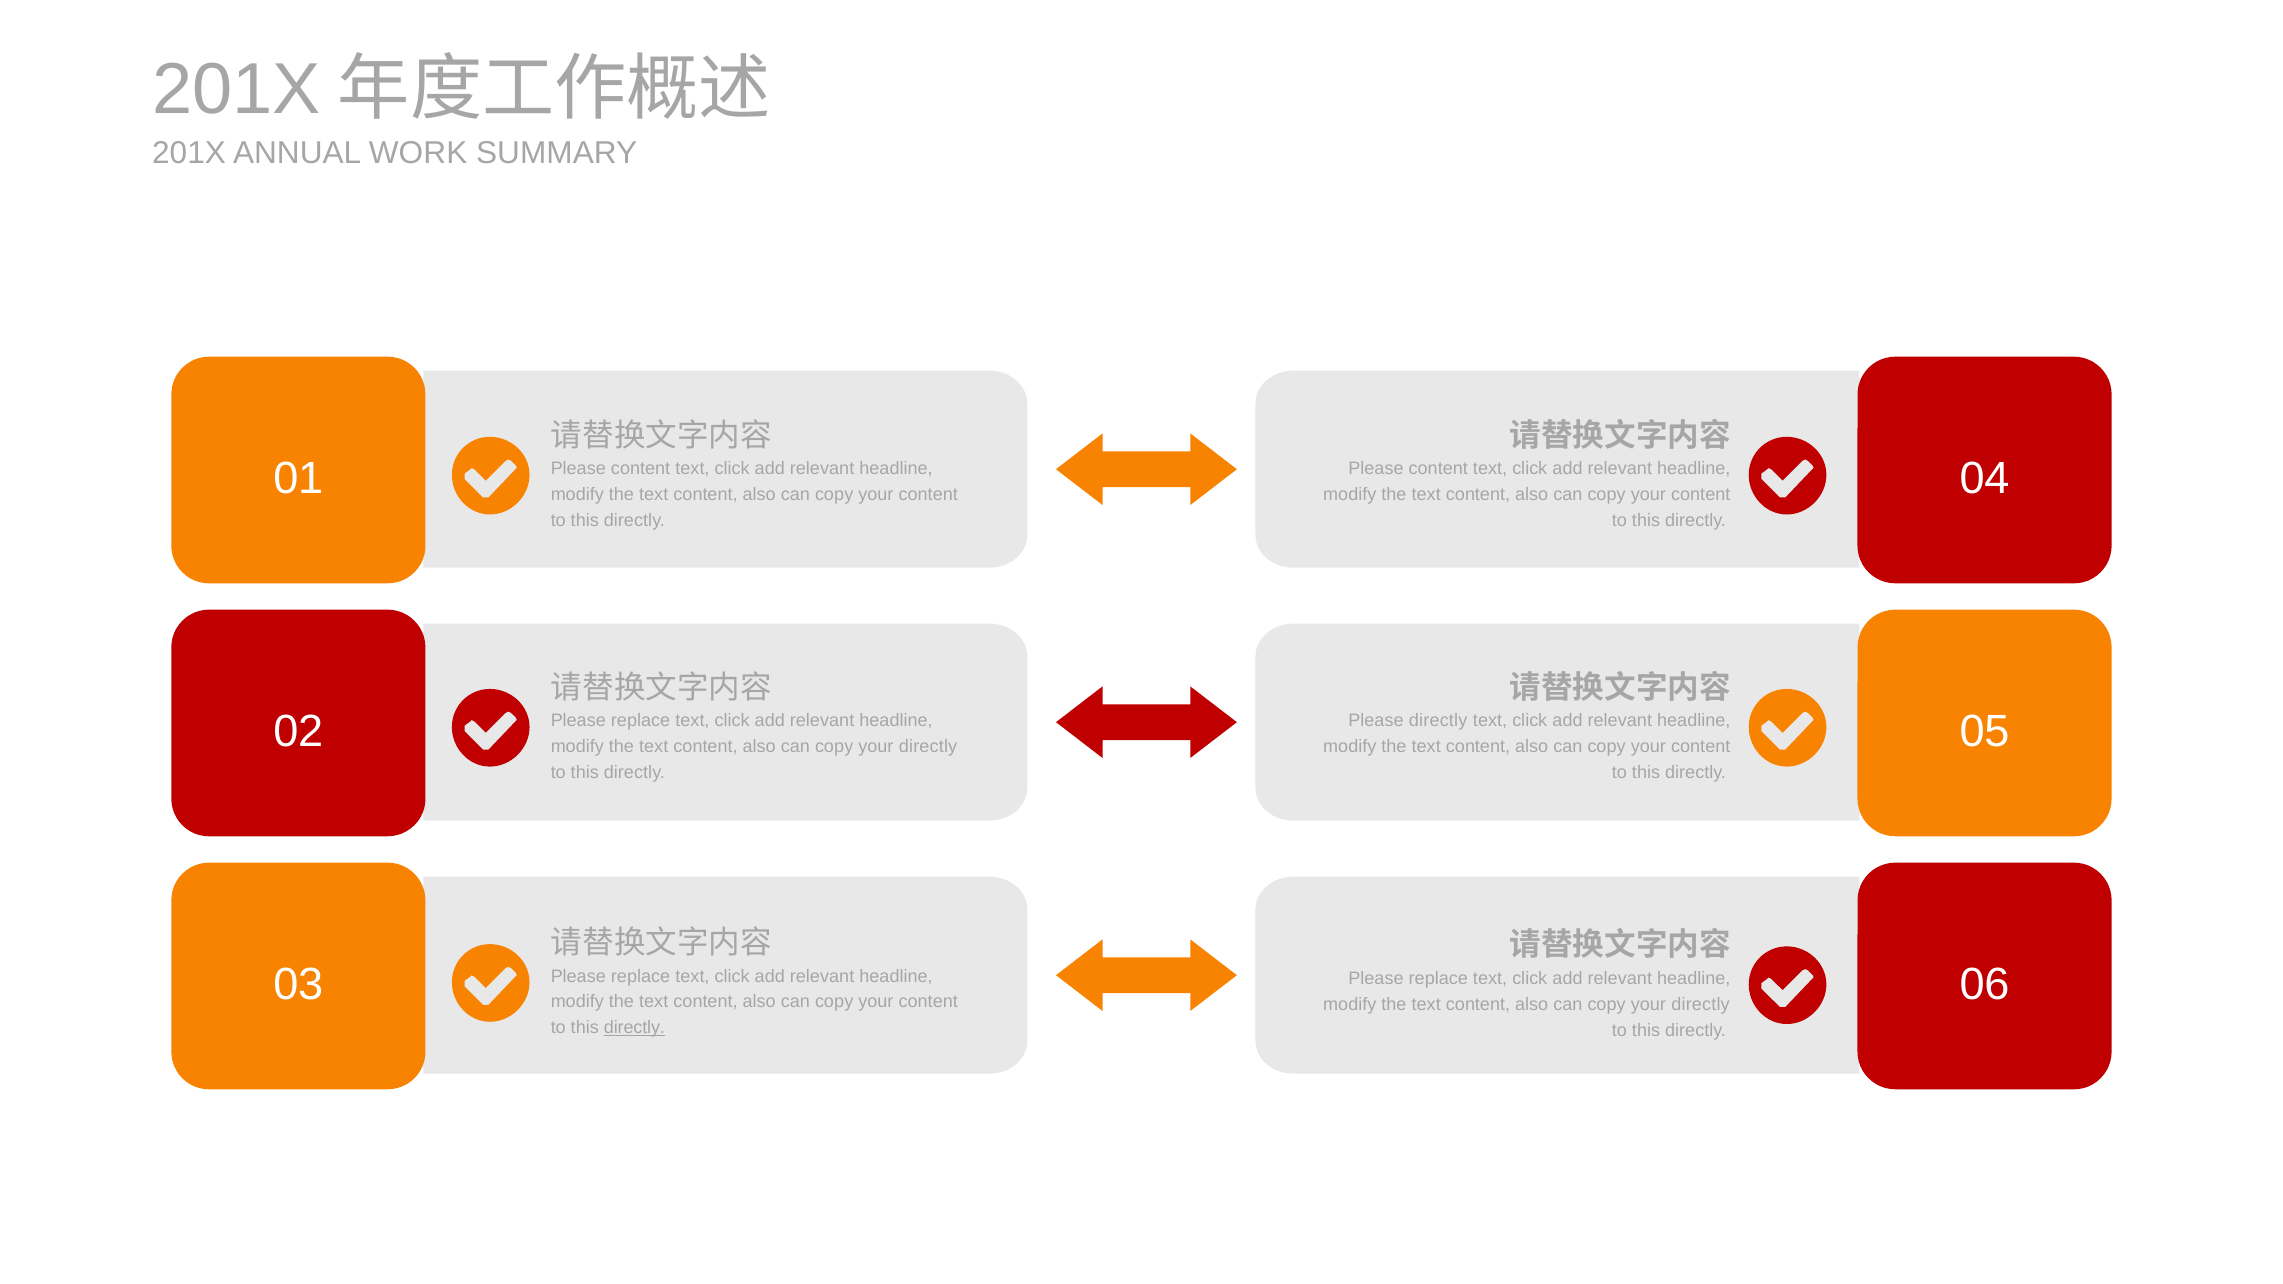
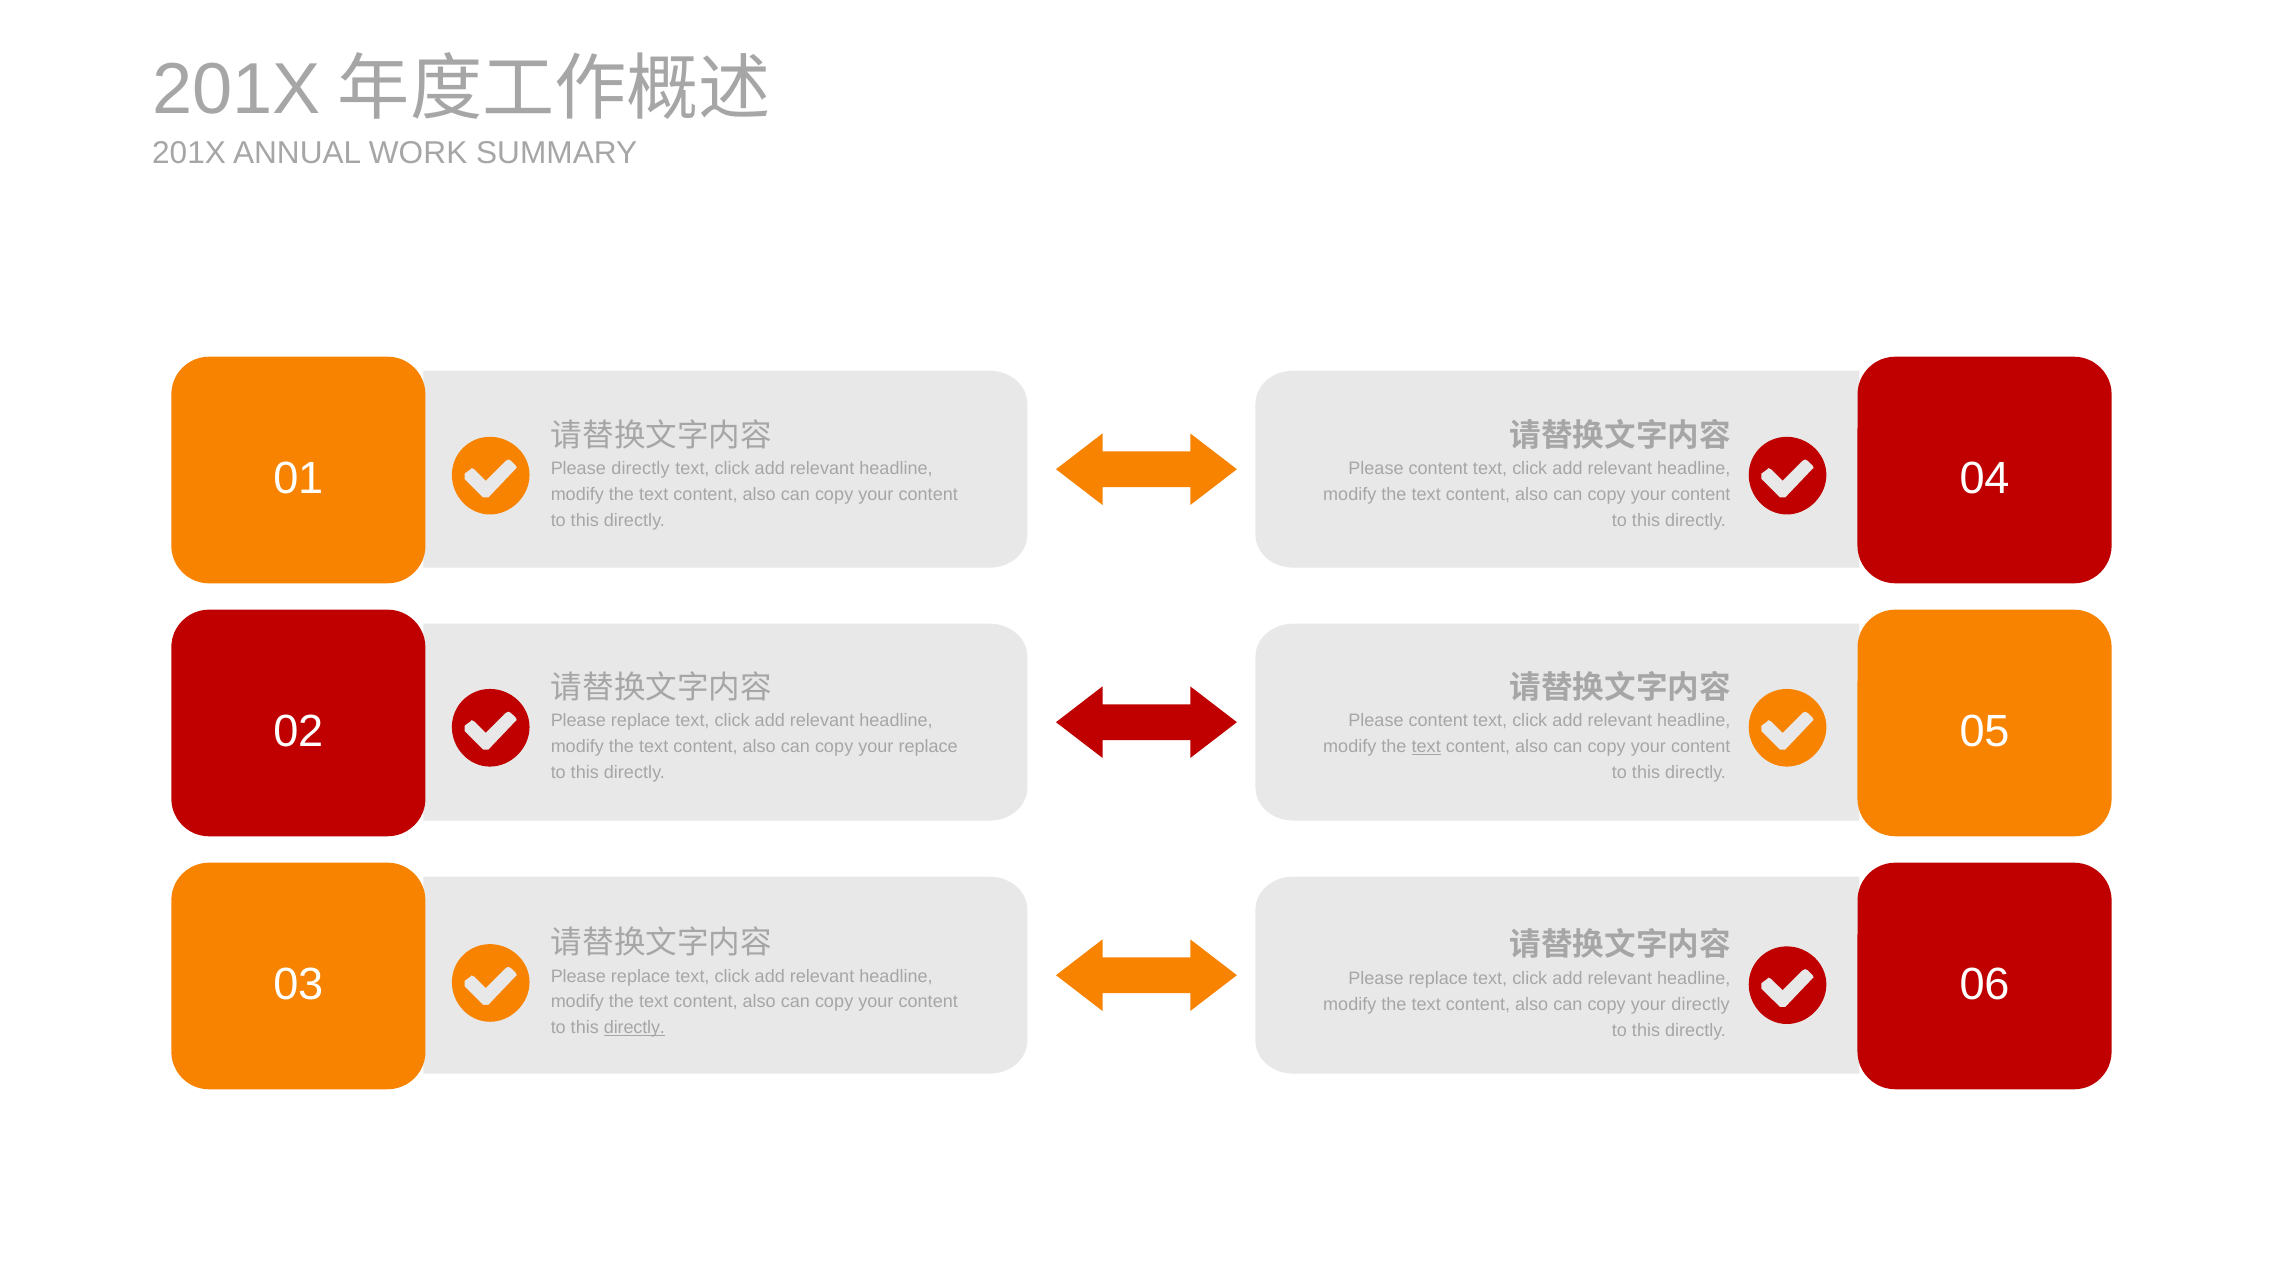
content: content -> directly (640, 469)
directly: directly -> content (1438, 721)
directly: directly -> replace (928, 747)
text underline: none -> present (1426, 747)
